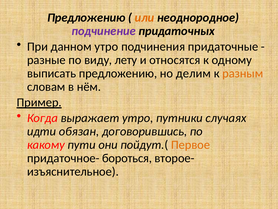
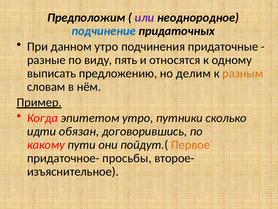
Предложению: Предложению -> Предположим (86, 18)
или colour: orange -> purple (145, 18)
подчинение colour: purple -> blue (104, 31)
лету: лету -> пять (126, 60)
выражает: выражает -> эпитетом (90, 118)
случаях: случаях -> сколько (226, 118)
бороться: бороться -> просьбы (127, 158)
